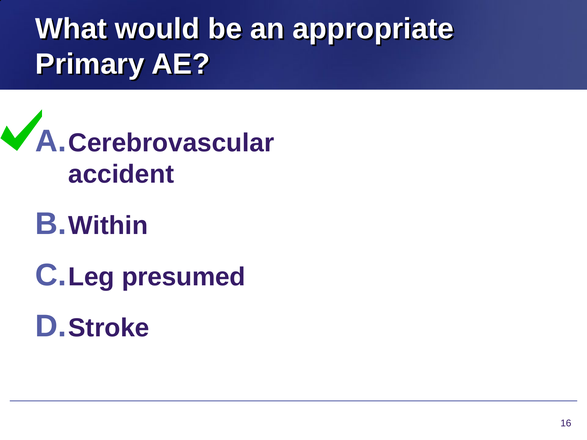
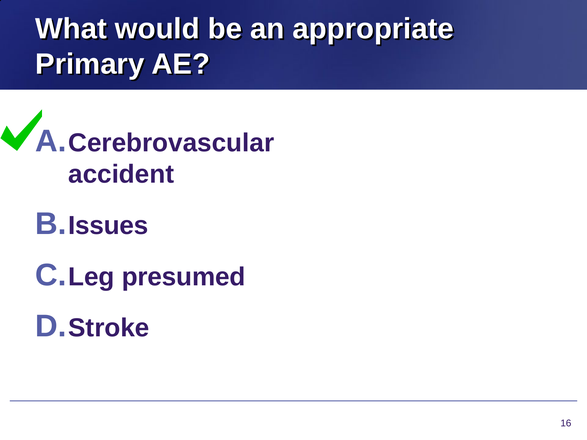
Within: Within -> Issues (108, 226)
